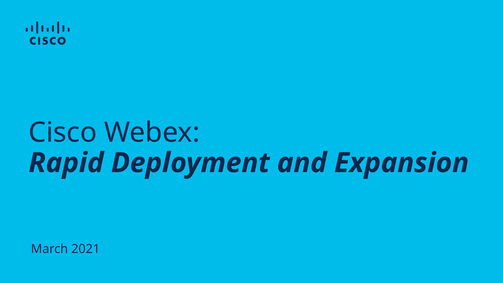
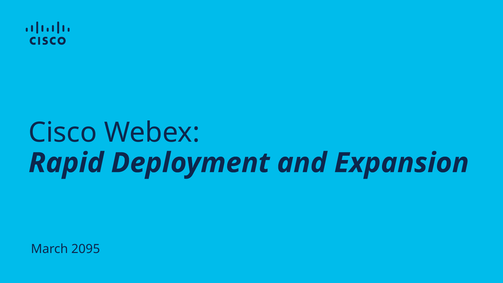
2021: 2021 -> 2095 (86, 249)
